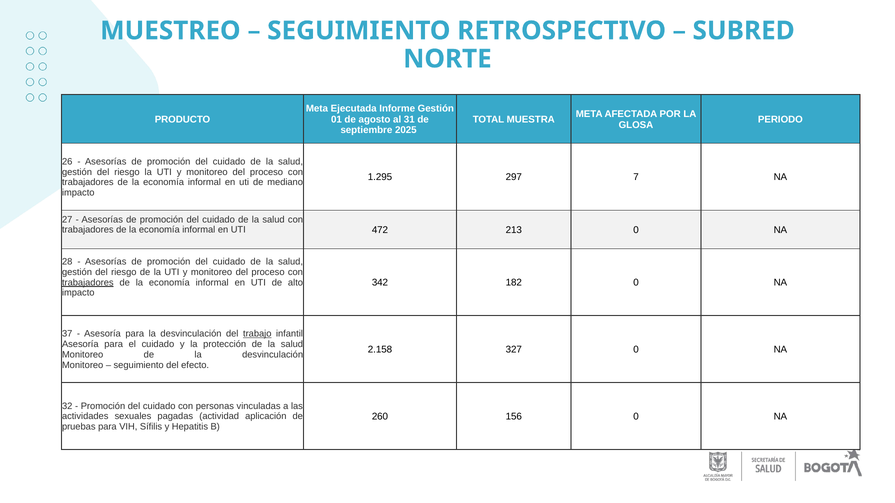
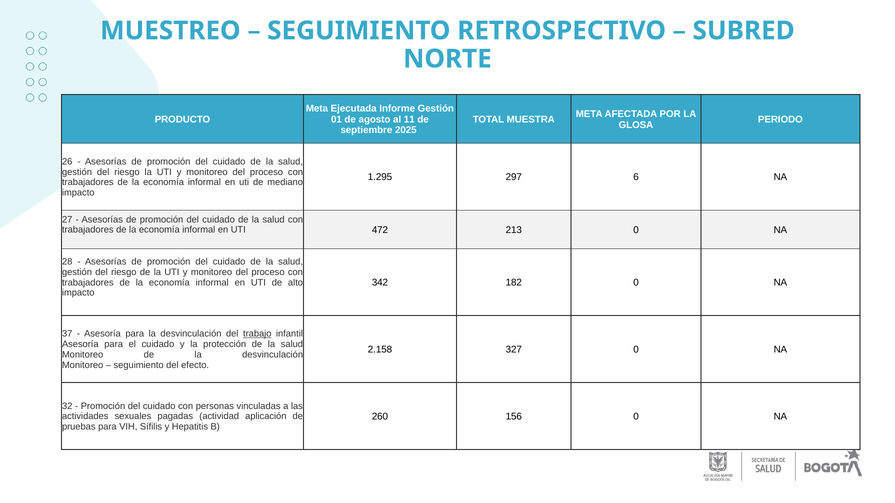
31: 31 -> 11 (409, 119)
7: 7 -> 6 (636, 177)
trabajadores underline: present -> none (88, 283)
